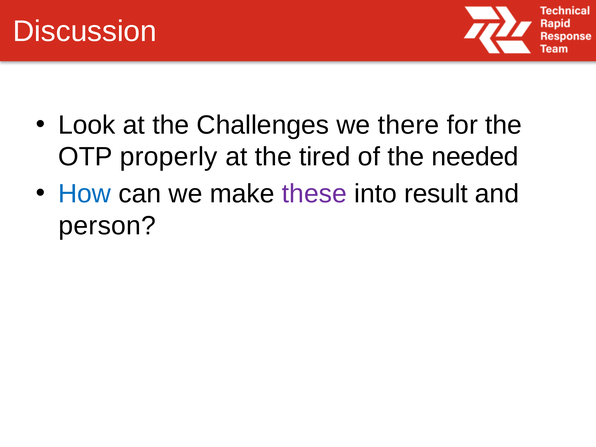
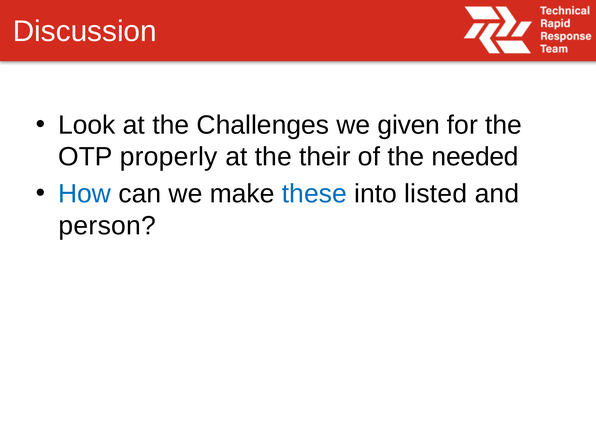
there: there -> given (409, 125)
tired: tired -> their (325, 157)
these colour: purple -> blue (314, 194)
result: result -> listed (436, 194)
